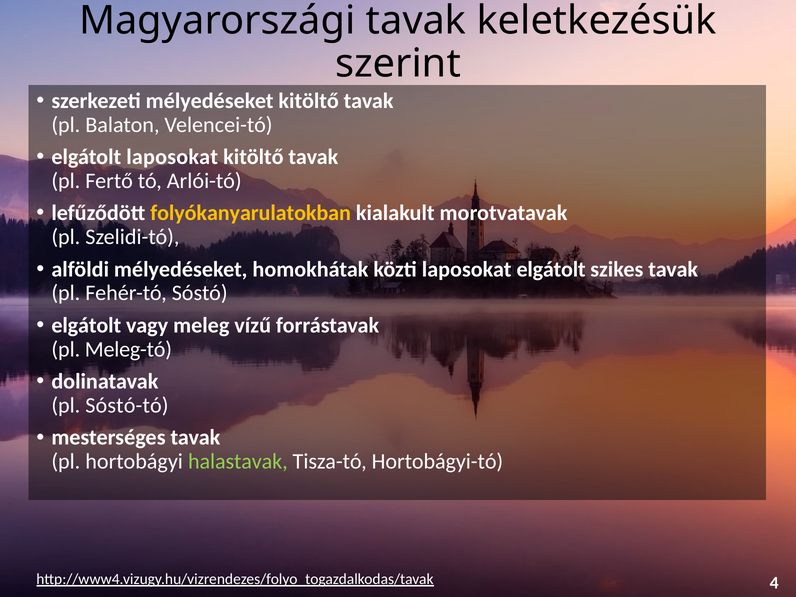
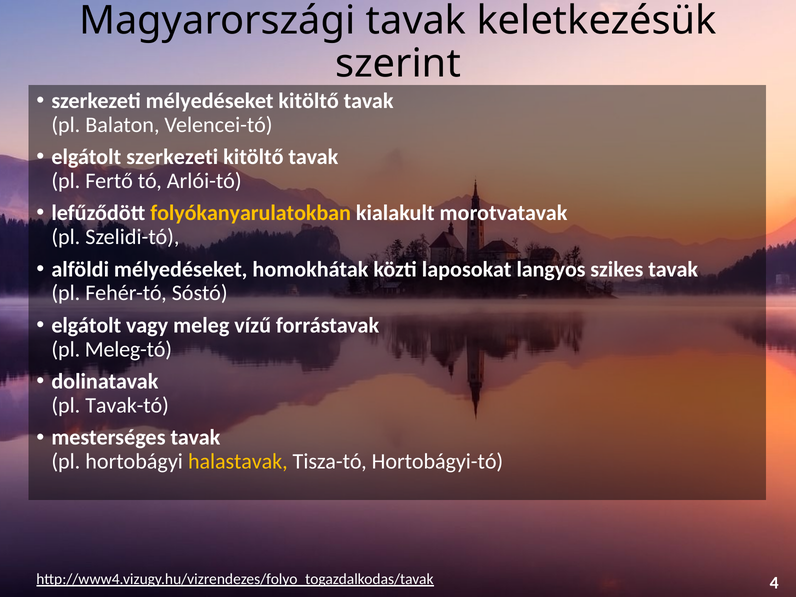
elgátolt laposokat: laposokat -> szerkezeti (172, 157)
laposokat elgátolt: elgátolt -> langyos (551, 269)
Sóstó-tó: Sóstó-tó -> Tavak-tó (127, 405)
halastavak colour: light green -> yellow (238, 462)
